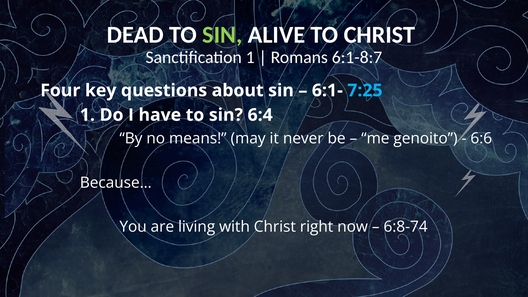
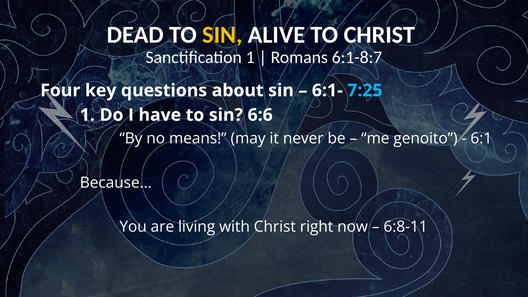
SIN colour: light green -> yellow (222, 35)
6:4: 6:4 -> 6:6 (260, 115)
6:6: 6:6 -> 6:1 (481, 138)
6:8-74: 6:8-74 -> 6:8-11 (406, 227)
